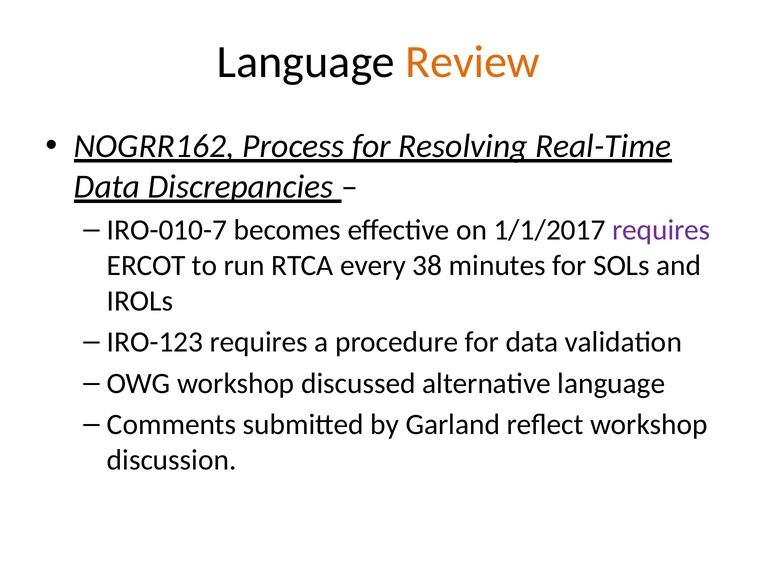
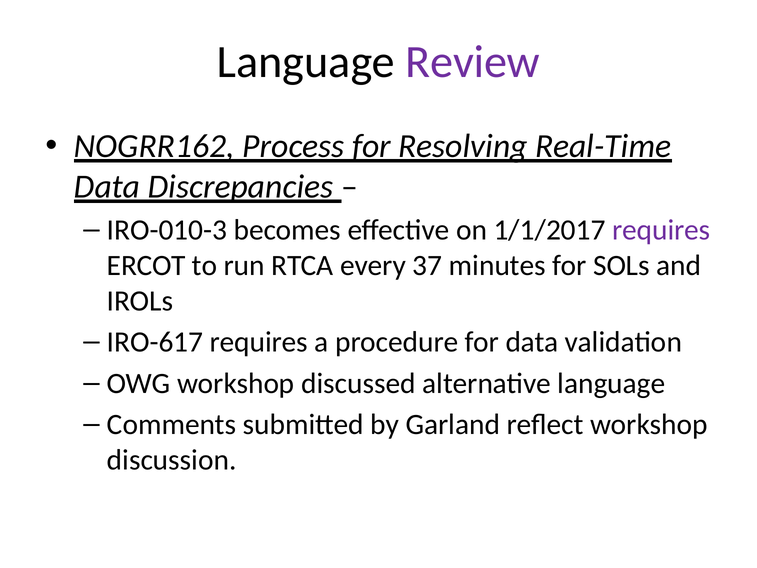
Review colour: orange -> purple (473, 62)
IRO-010-7: IRO-010-7 -> IRO-010-3 (167, 230)
38: 38 -> 37 (427, 265)
IRO-123: IRO-123 -> IRO-617 (155, 342)
